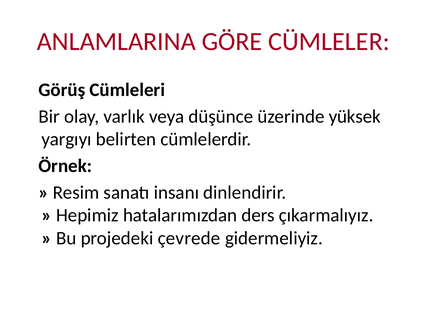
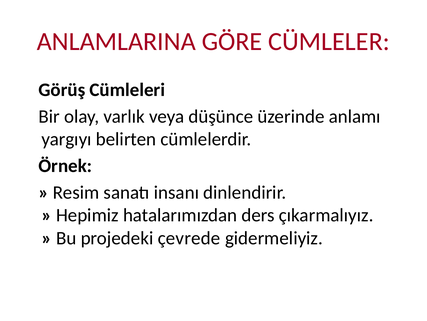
yüksek: yüksek -> anlamı (355, 116)
